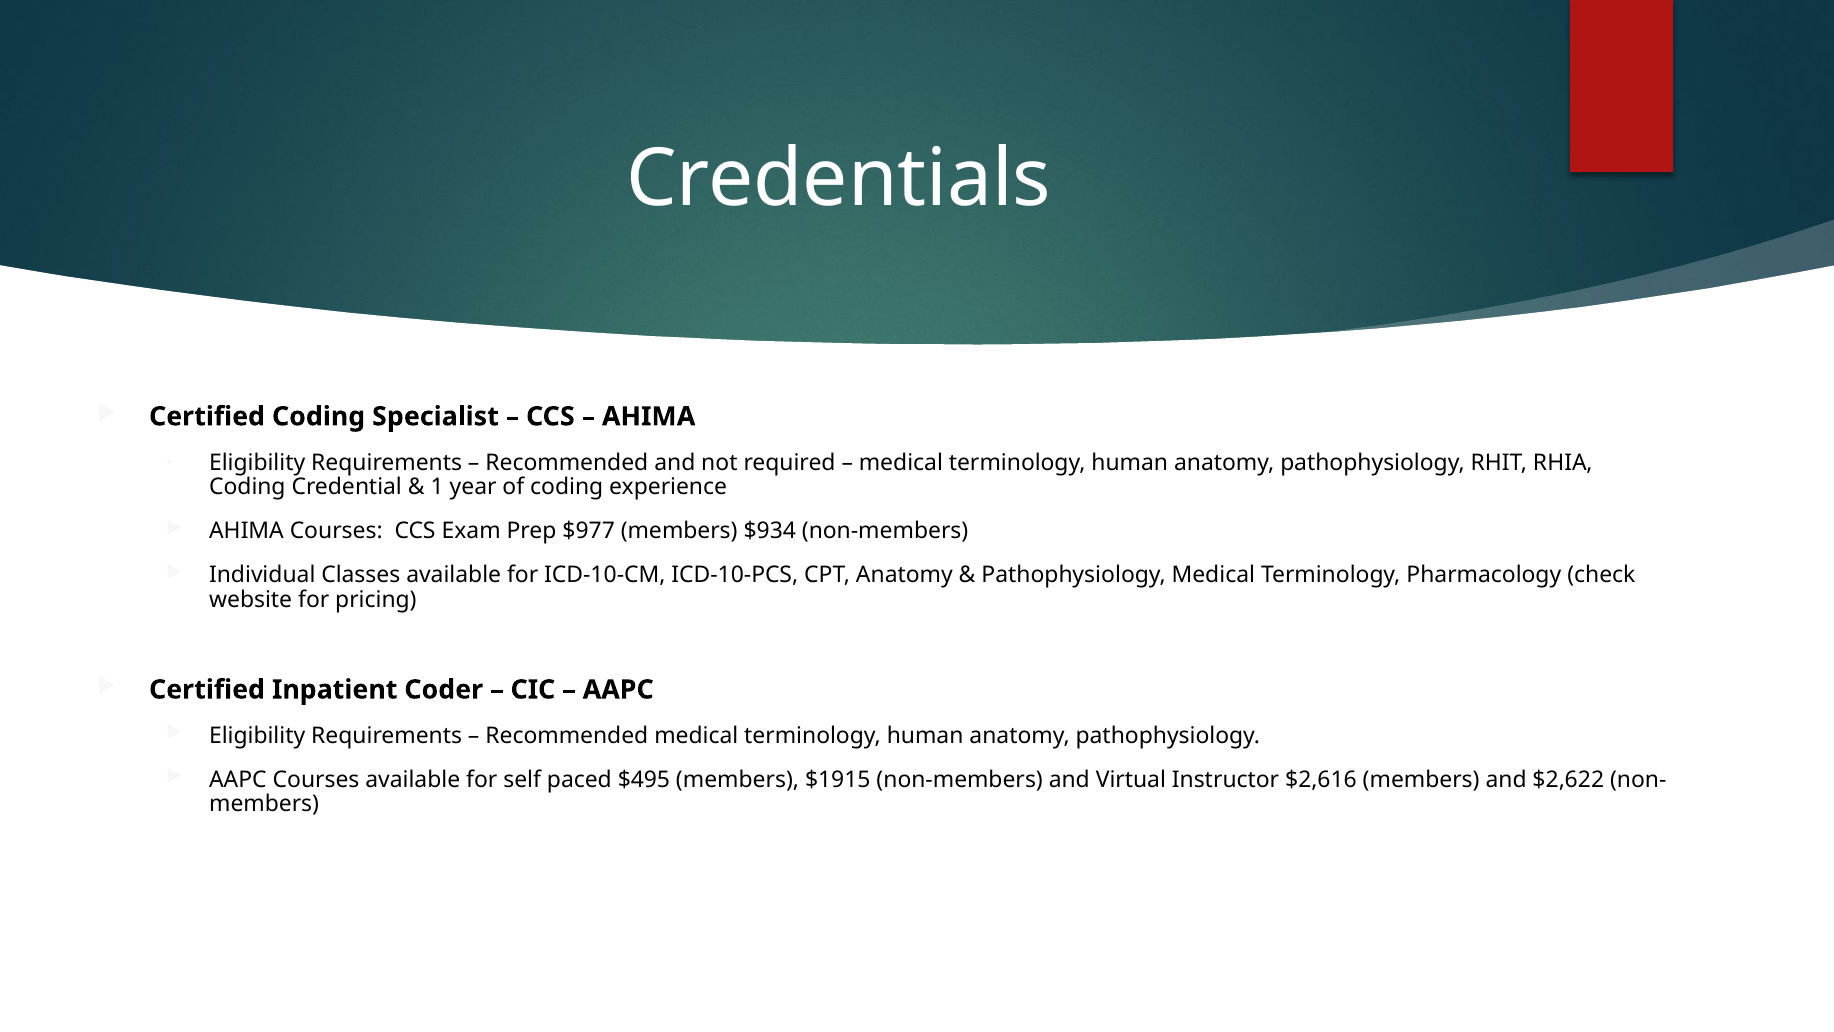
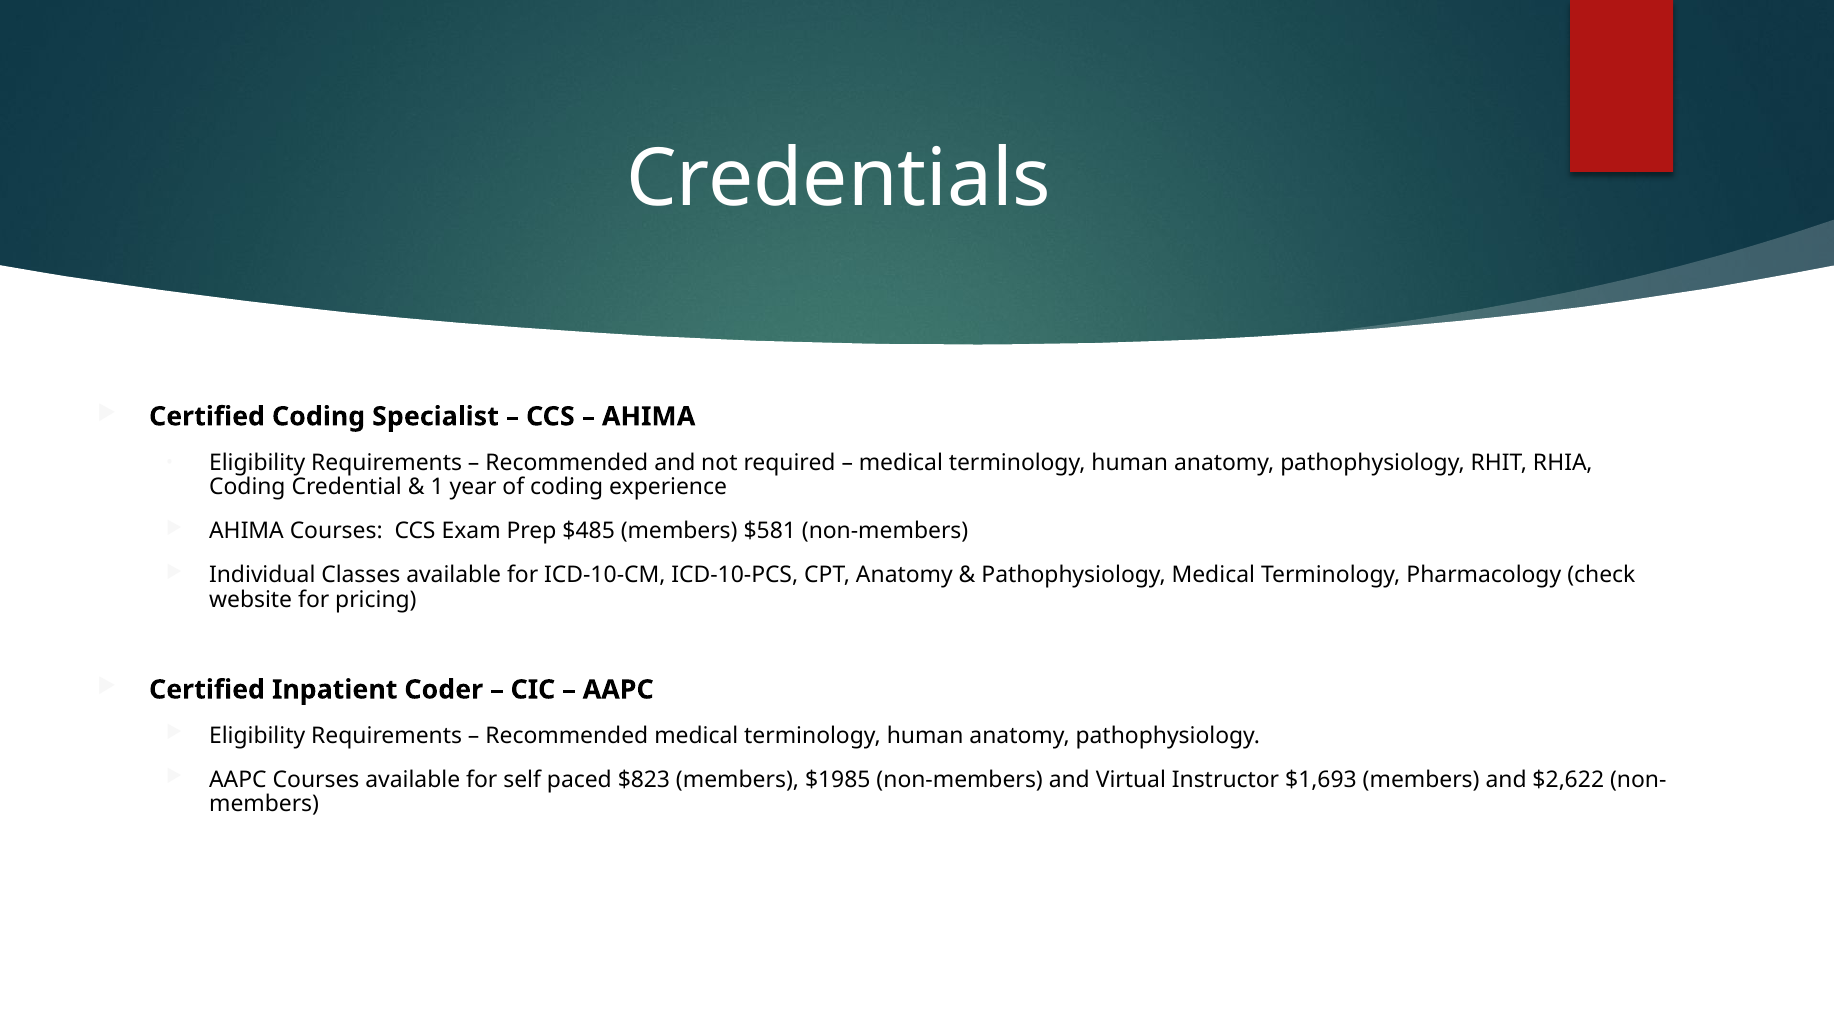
$977: $977 -> $485 (589, 531)
$934: $934 -> $581 (770, 531)
$495: $495 -> $823 (644, 779)
$1915: $1915 -> $1985 (838, 779)
$2,616: $2,616 -> $1,693 (1321, 779)
